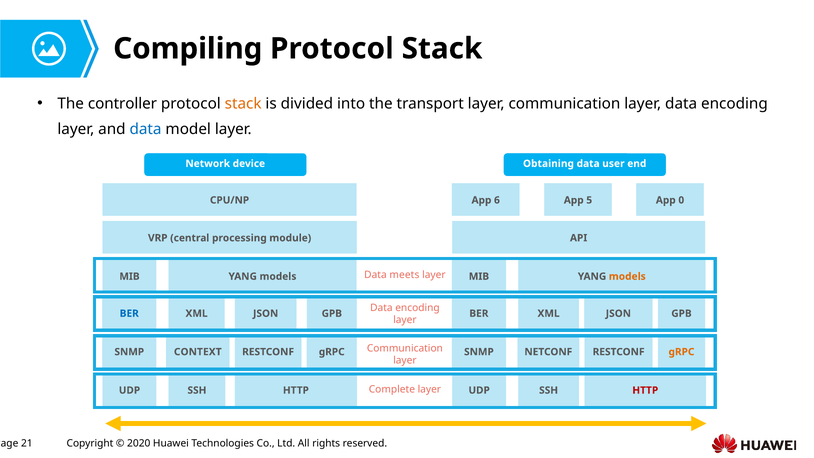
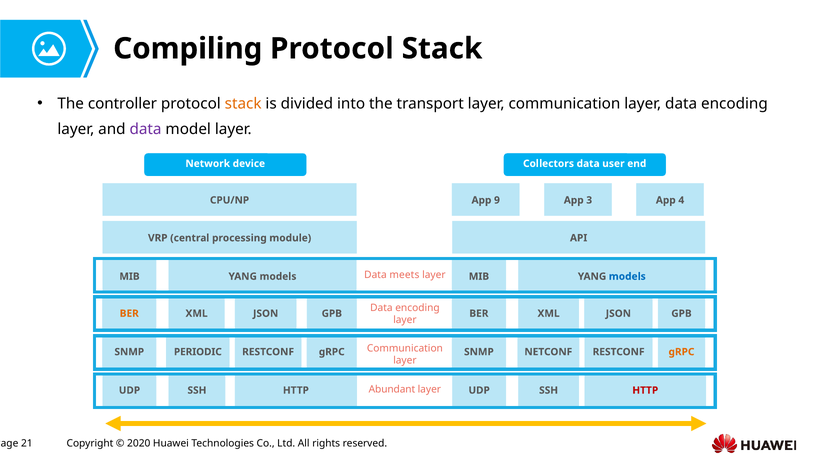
data colour: blue -> purple (146, 129)
Obtaining: Obtaining -> Collectors (548, 164)
6: 6 -> 9 (497, 200)
5: 5 -> 3 (589, 200)
0: 0 -> 4 (681, 200)
models colour: orange -> blue (627, 276)
BER colour: blue -> orange (129, 313)
CONTEXT: CONTEXT -> PERIODIC (198, 352)
Complete: Complete -> Abundant (392, 389)
